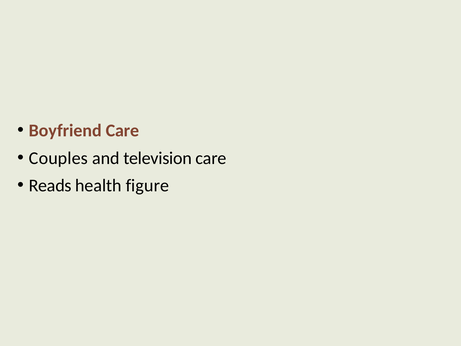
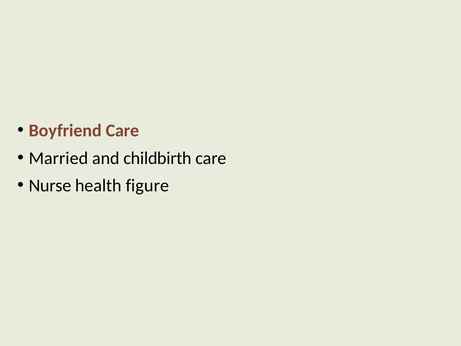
Couples: Couples -> Married (59, 158)
television: television -> childbirth (158, 158)
Reads: Reads -> Nurse (50, 185)
